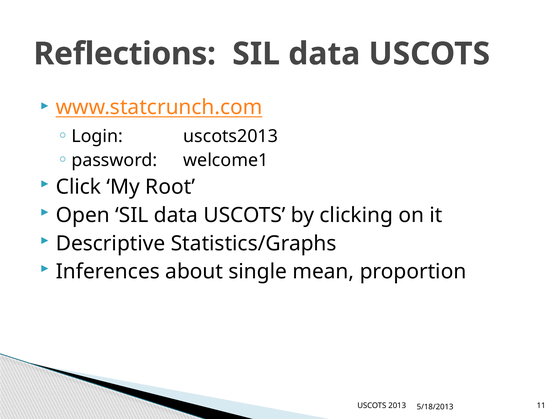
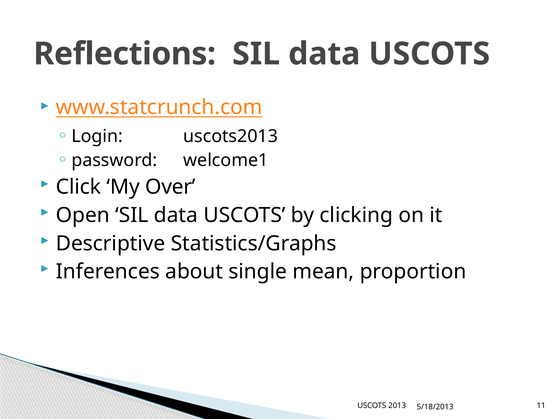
Root: Root -> Over (170, 187)
